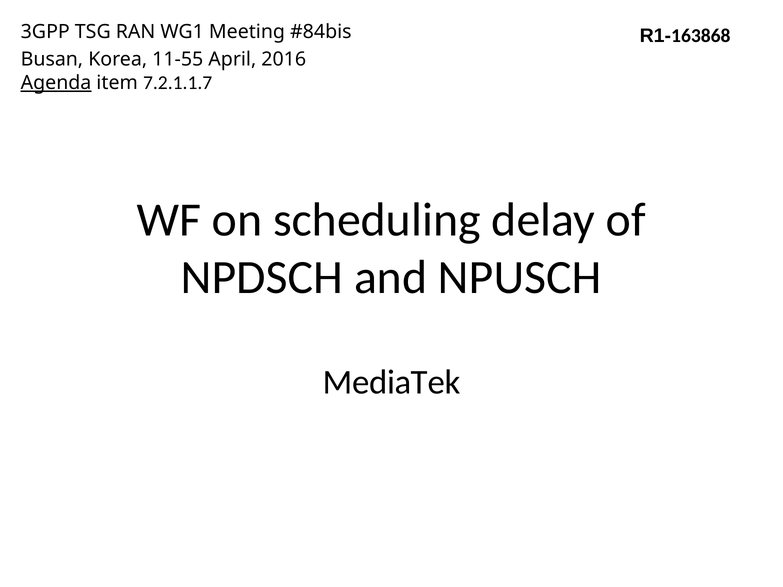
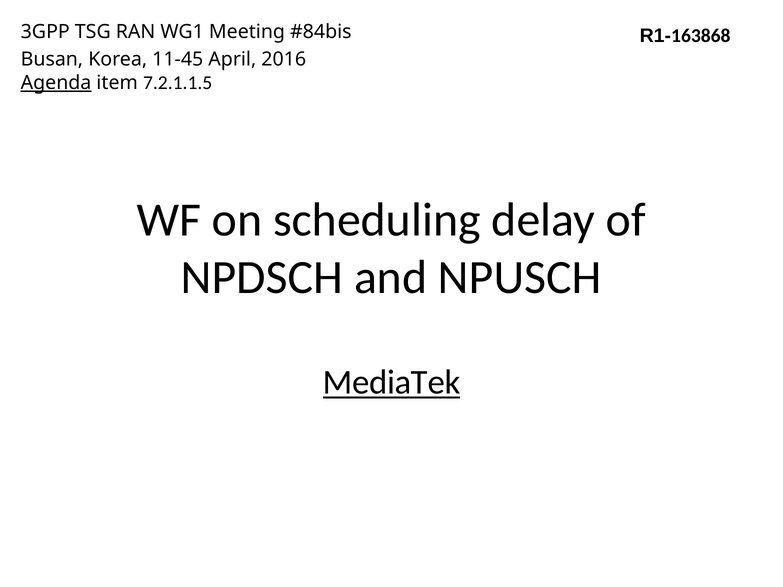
11-55: 11-55 -> 11-45 (178, 59)
7.2.1.1.7: 7.2.1.1.7 -> 7.2.1.1.5 (178, 83)
MediaTek underline: none -> present (392, 383)
